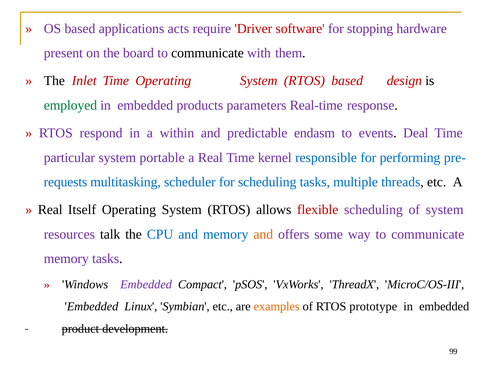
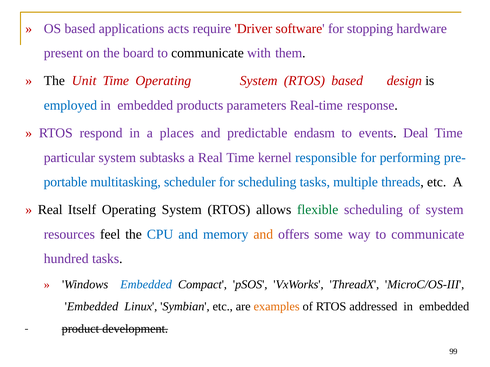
Inlet: Inlet -> Unit (84, 81)
employed colour: green -> blue (70, 105)
within: within -> places (177, 133)
portable: portable -> subtasks (162, 158)
requests: requests -> portable (65, 182)
flexible colour: red -> green (318, 210)
talk: talk -> feel (110, 235)
memory: memory -> hundred (66, 259)
Embedded colour: purple -> blue (146, 285)
prototype: prototype -> addressed (373, 307)
